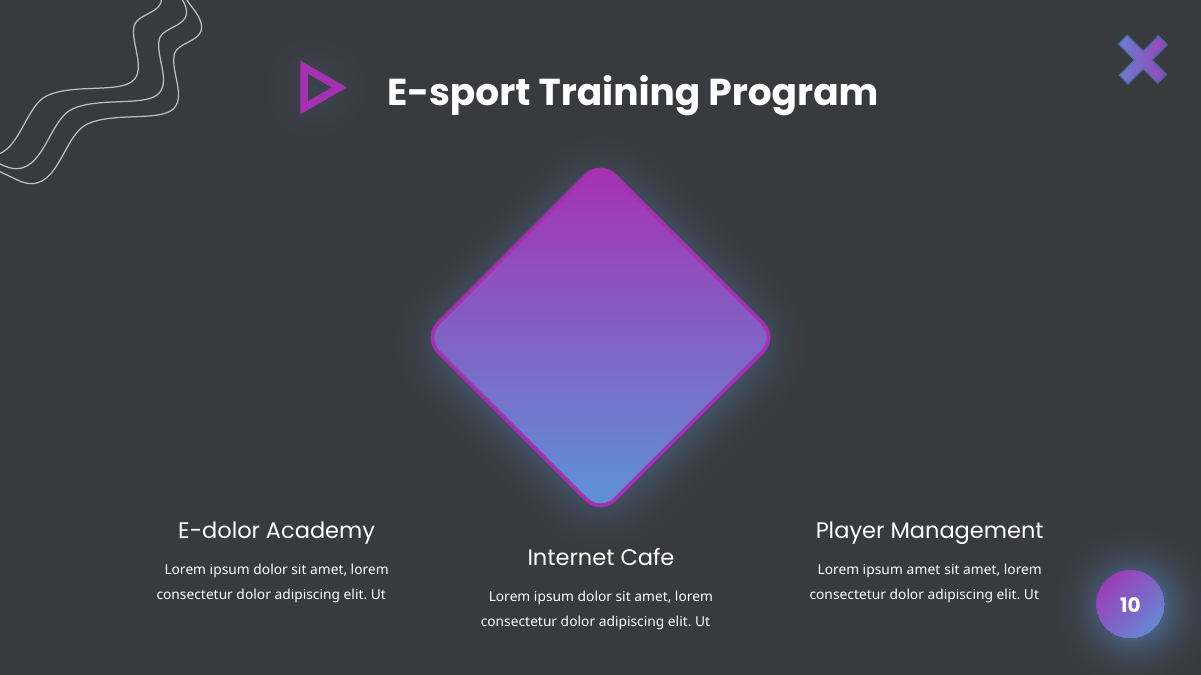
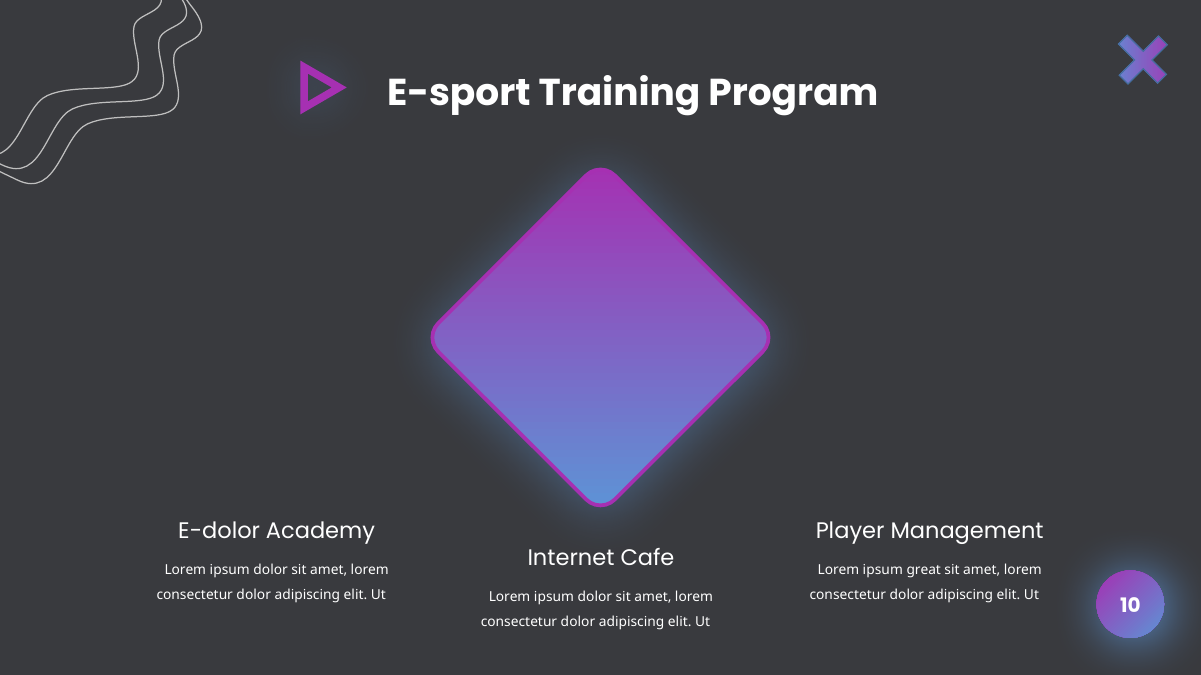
ipsum amet: amet -> great (924, 571)
